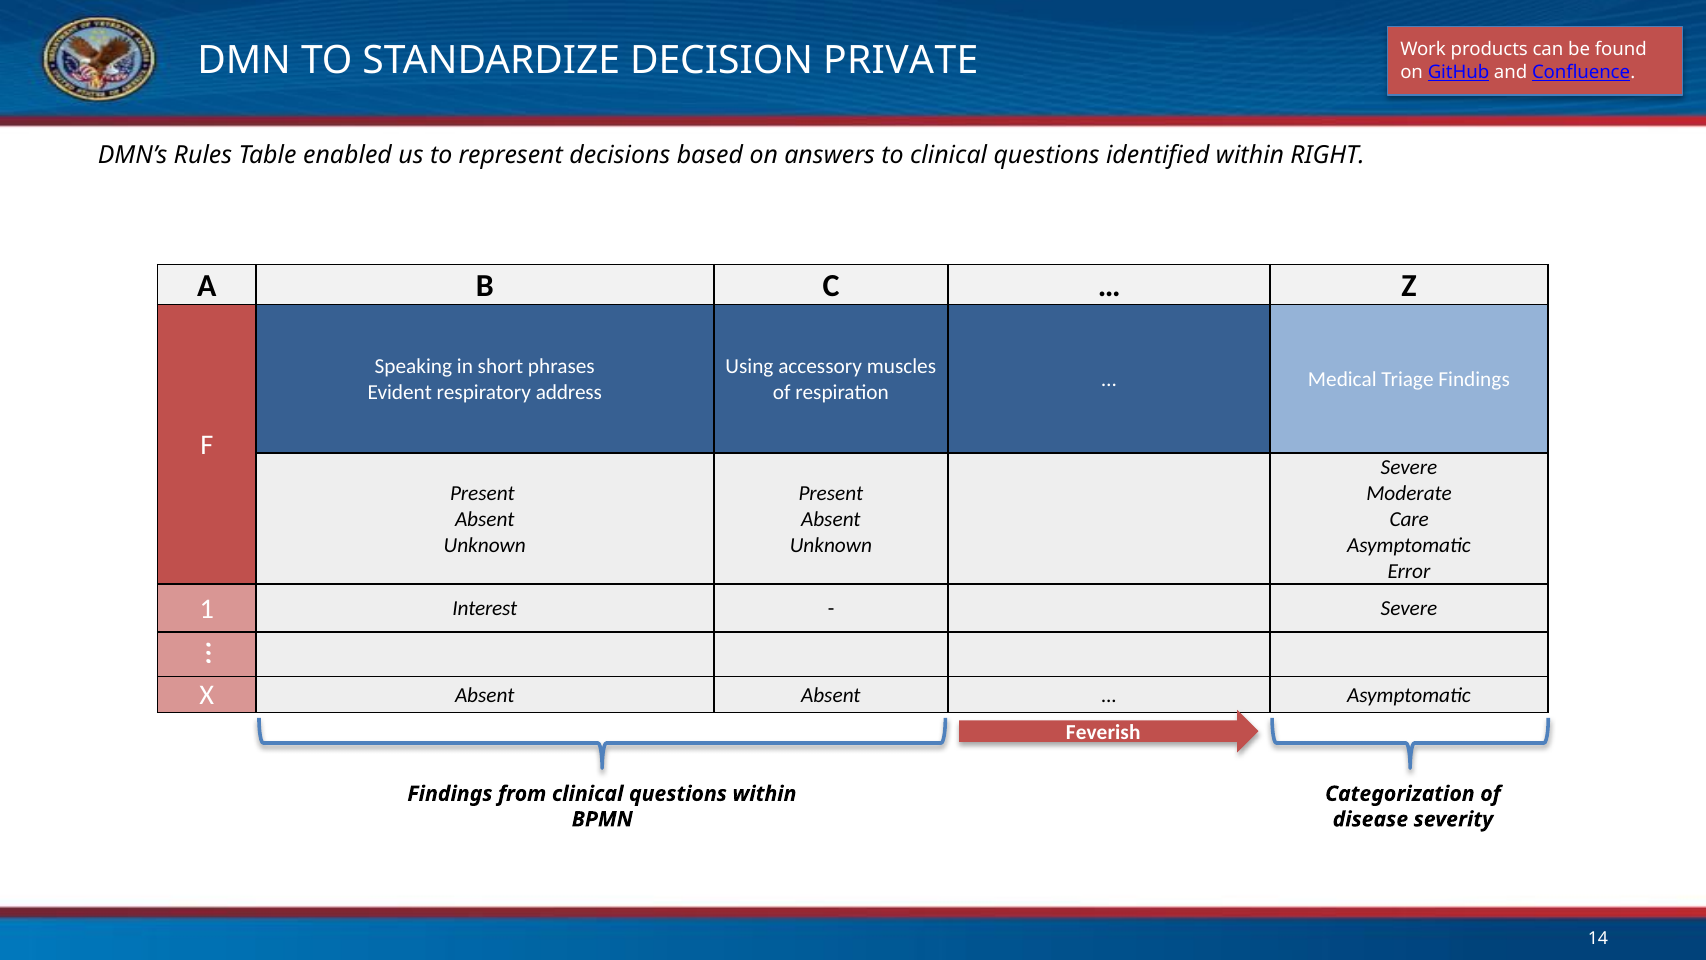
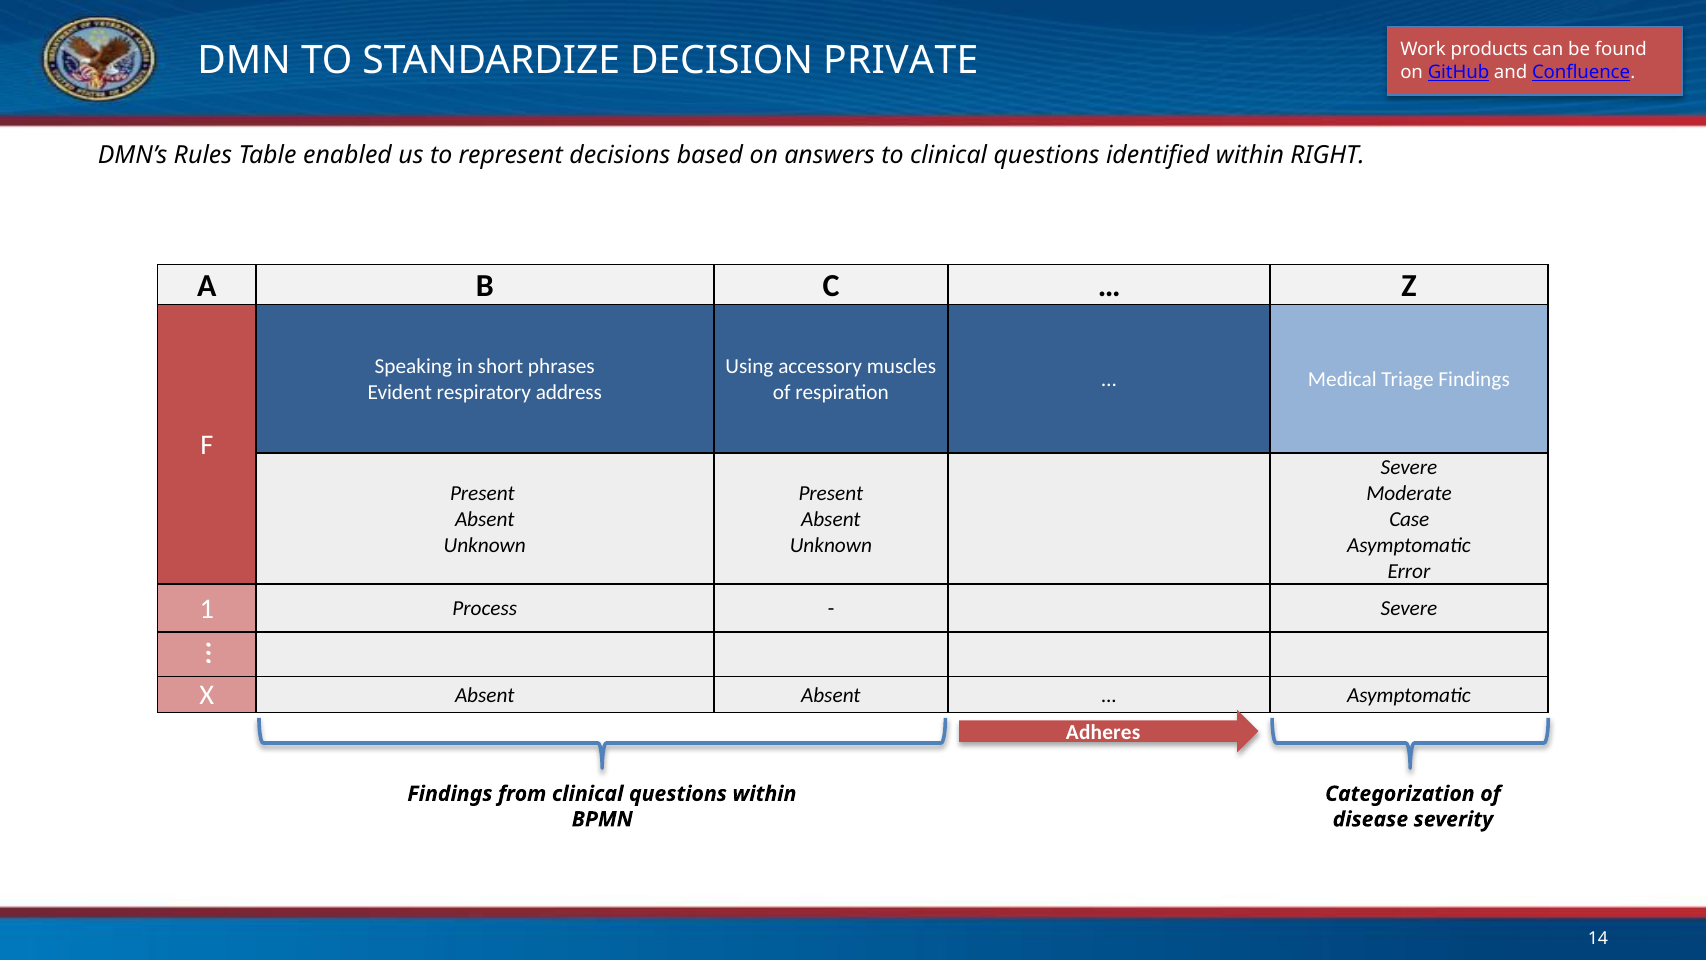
Care: Care -> Case (1409, 519)
Interest: Interest -> Process (485, 608)
Feverish: Feverish -> Adheres (1103, 732)
